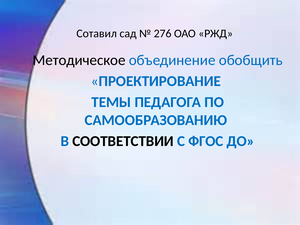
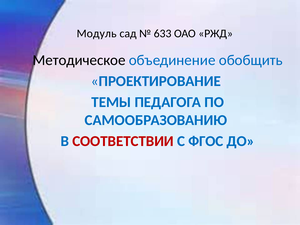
Сотавил: Сотавил -> Модуль (97, 33)
276: 276 -> 633 (163, 33)
СООТВЕТСТВИИ colour: black -> red (123, 141)
